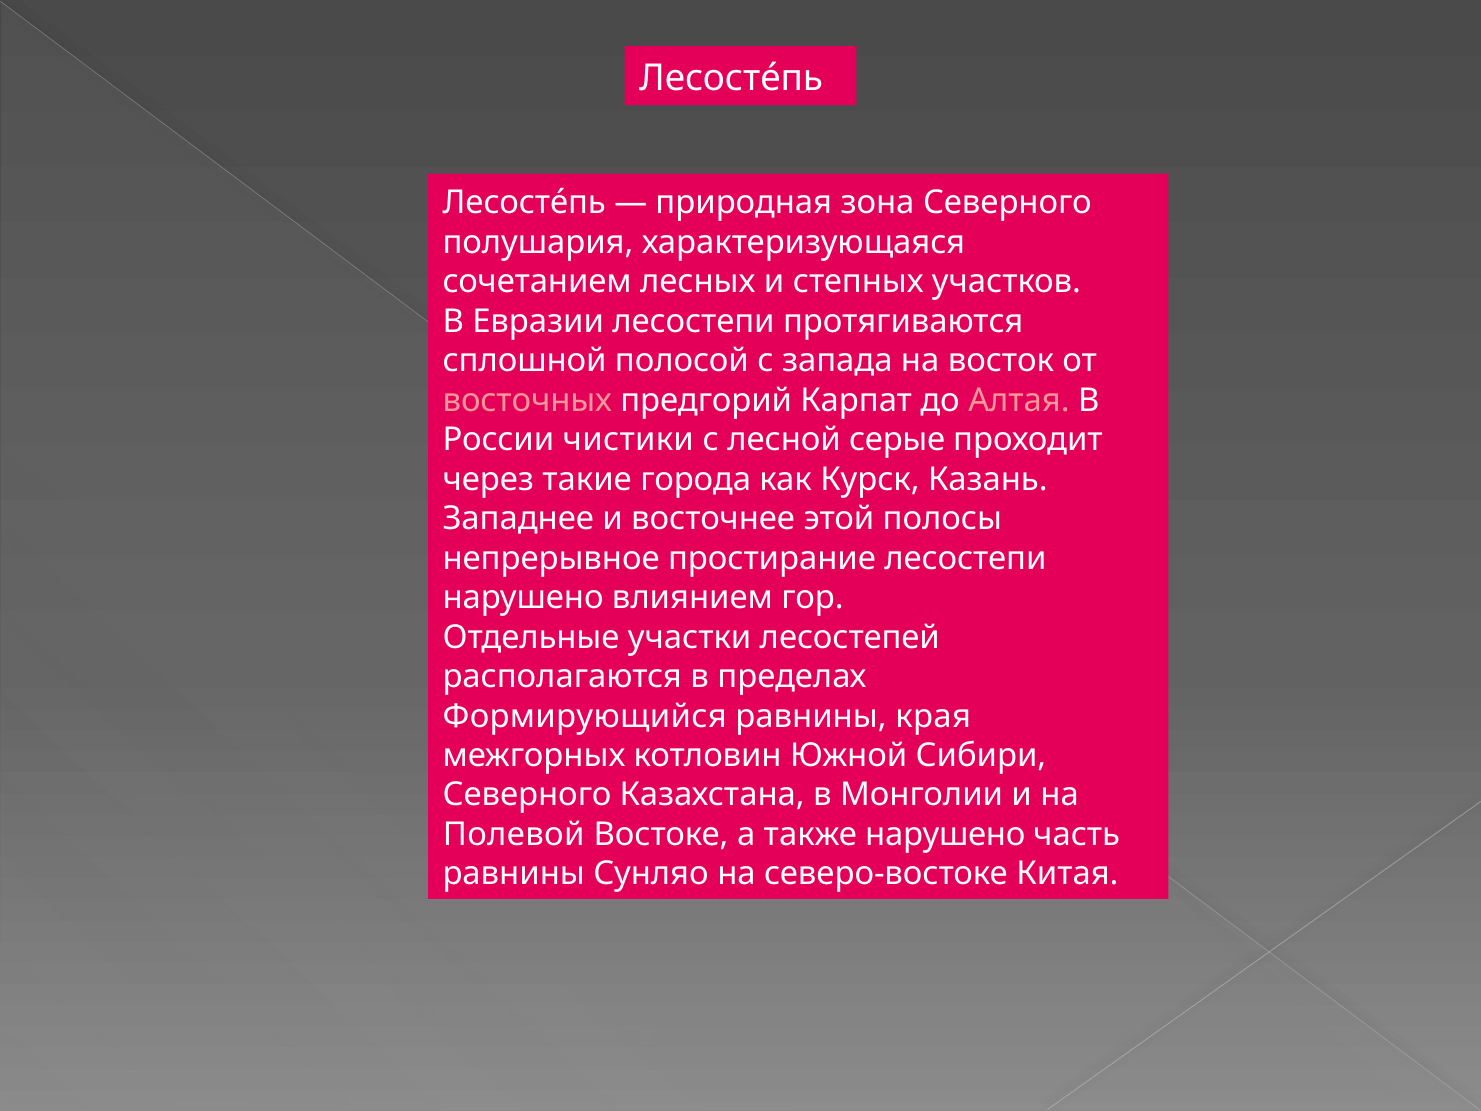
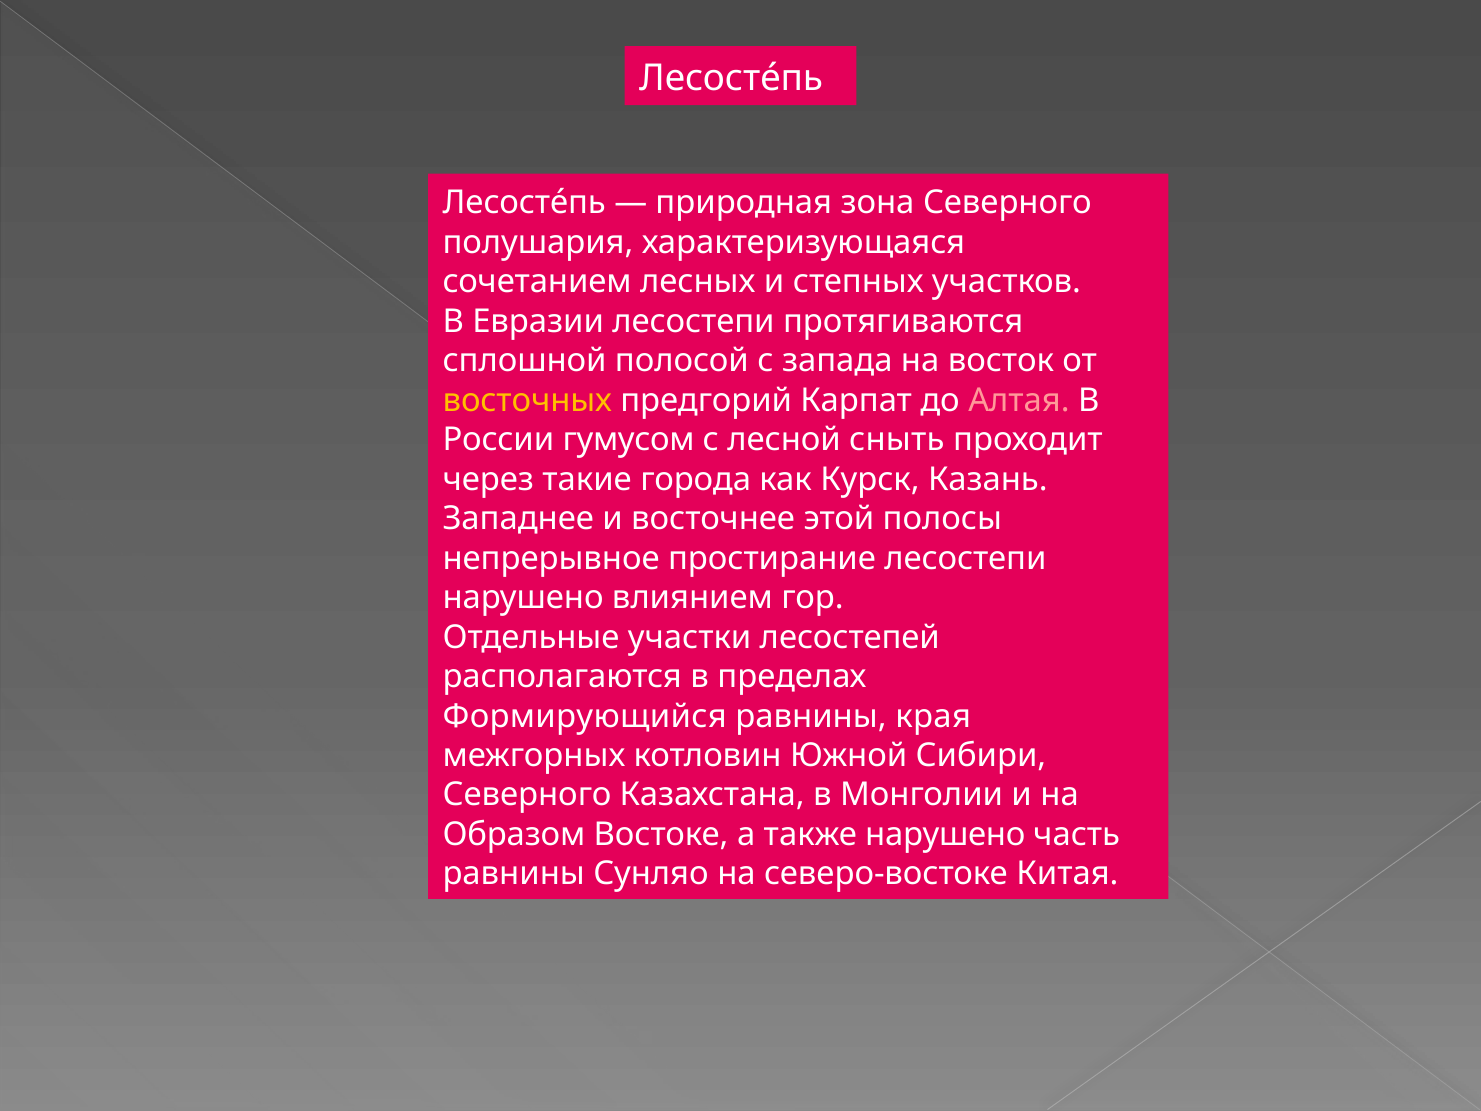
восточных colour: pink -> yellow (527, 400)
чистики: чистики -> гумусом (629, 440)
серые: серые -> сныть (897, 440)
Полевой: Полевой -> Образом (514, 834)
